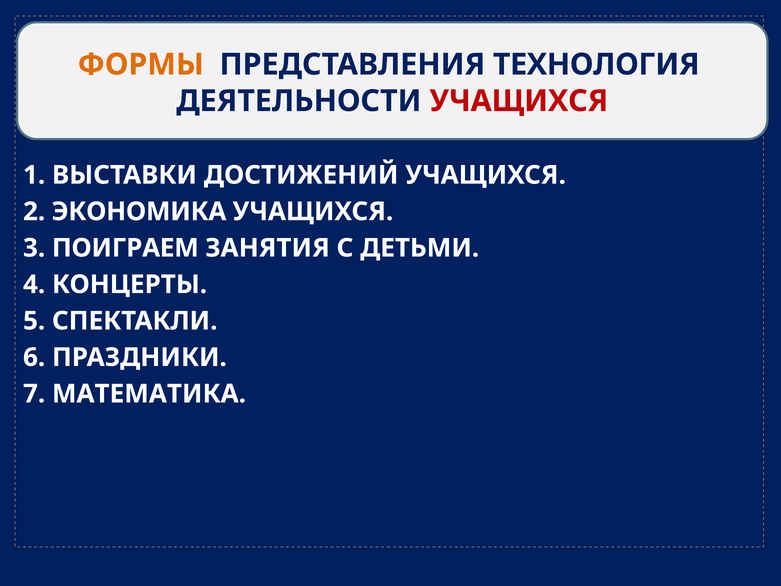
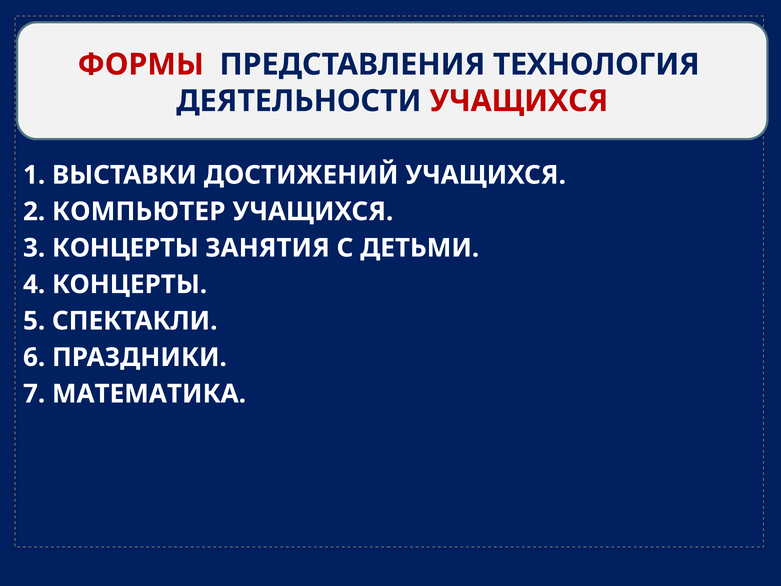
ФОРМЫ colour: orange -> red (141, 65)
ЭКОНОМИКА: ЭКОНОМИКА -> КОМПЬЮТЕР (139, 211)
3 ПОИГРАЕМ: ПОИГРАЕМ -> КОНЦЕРТЫ (125, 248)
